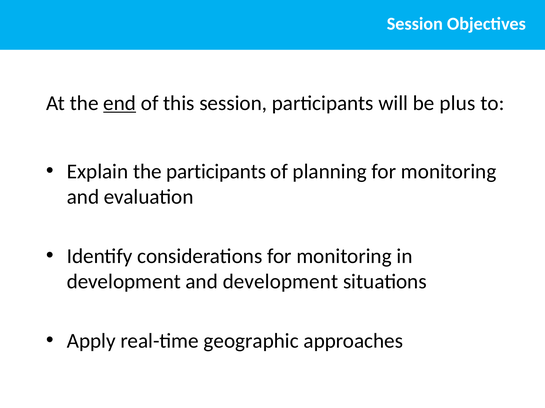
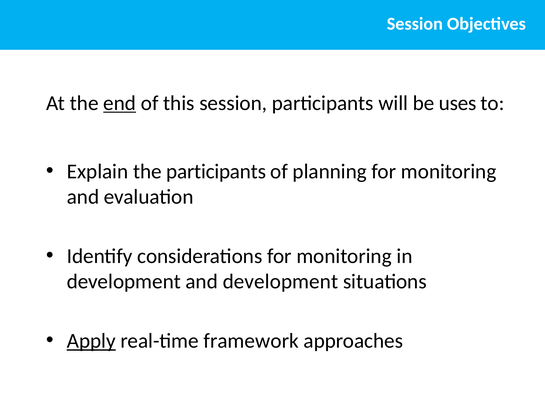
plus: plus -> uses (458, 103)
Apply underline: none -> present (91, 341)
geographic: geographic -> framework (251, 341)
